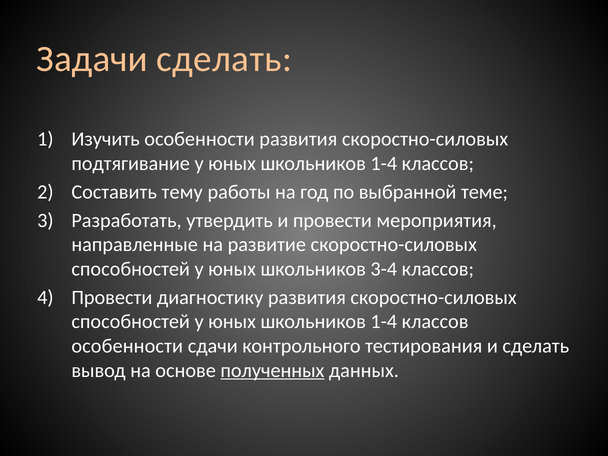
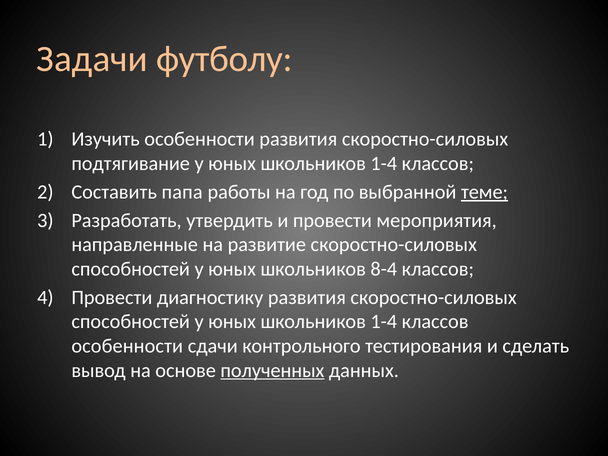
Задачи сделать: сделать -> футболу (224, 59)
тему: тему -> папа (182, 192)
теме underline: none -> present (484, 192)
3-4: 3-4 -> 8-4 (384, 269)
